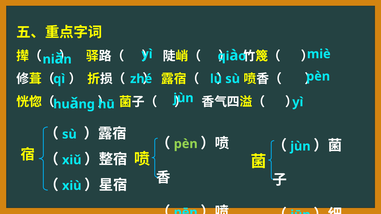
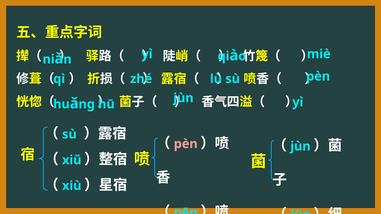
pèn colour: light green -> pink (186, 144)
